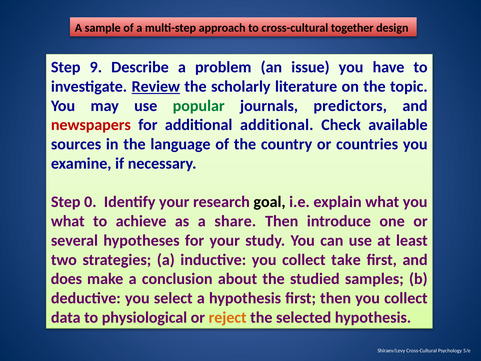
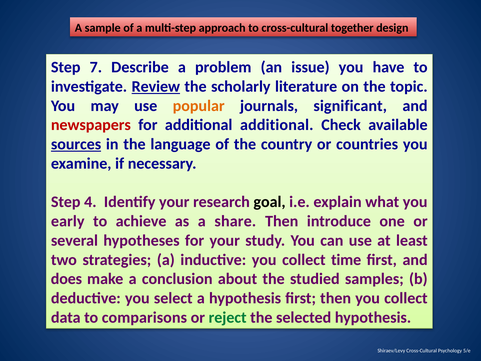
9: 9 -> 7 (96, 67)
popular colour: green -> orange (199, 106)
predictors: predictors -> significant (350, 106)
sources underline: none -> present (76, 144)
0: 0 -> 4 (90, 202)
what: what -> early (68, 221)
take: take -> time (346, 260)
physiological: physiological -> comparisons (144, 317)
reject colour: orange -> green (228, 317)
